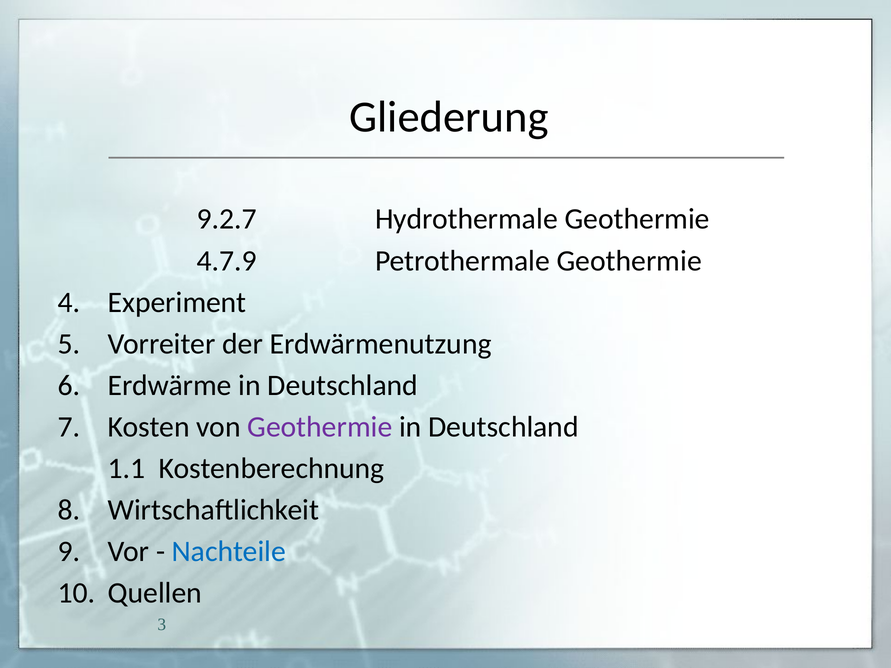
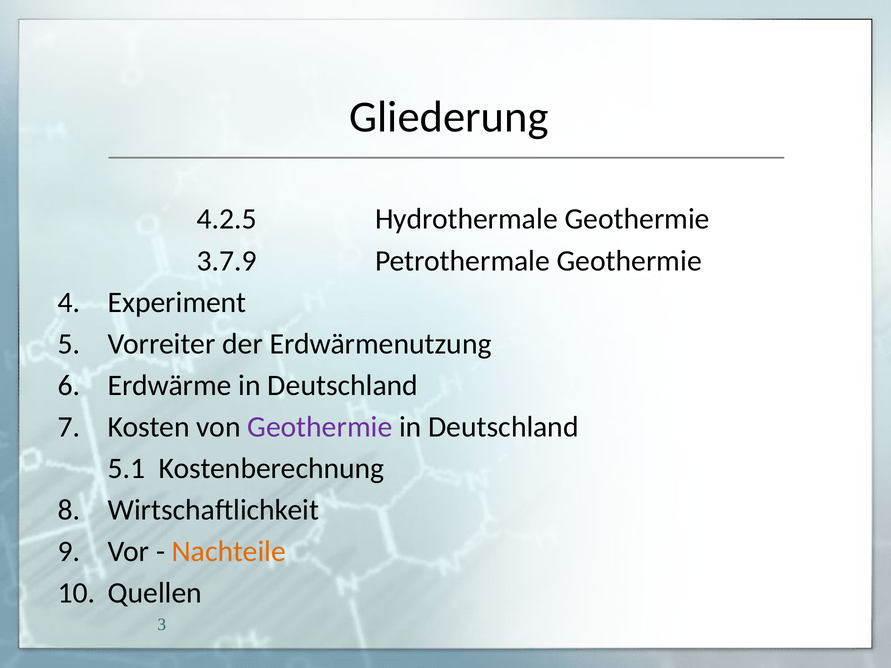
9.2.7: 9.2.7 -> 4.2.5 (227, 219)
4.7.9: 4.7.9 -> 3.7.9 (227, 261)
1.1: 1.1 -> 5.1 (127, 469)
Nachteile colour: blue -> orange (229, 552)
